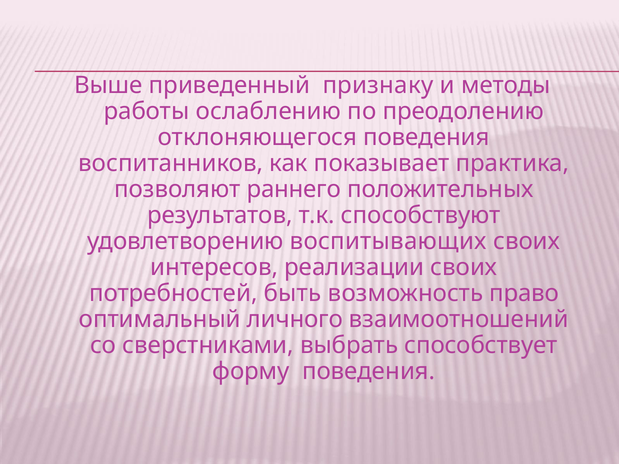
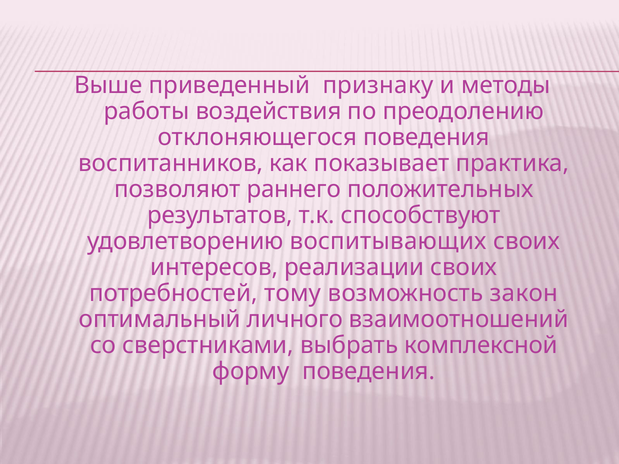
ослаблению: ослаблению -> воздействия (269, 112)
быть: быть -> тому (293, 294)
право: право -> закон (524, 294)
способствует: способствует -> комплексной (481, 346)
